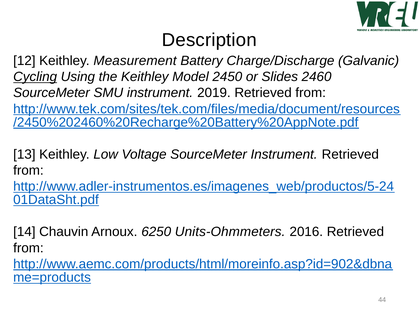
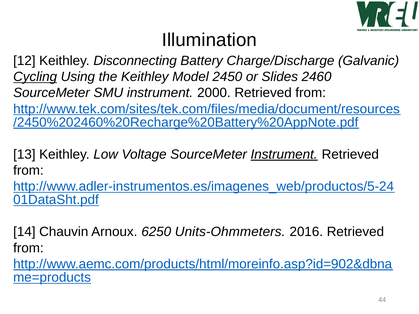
Description: Description -> Illumination (209, 40)
Measurement: Measurement -> Disconnecting (135, 61)
2019: 2019 -> 2000 (214, 93)
Instrument underline: none -> present (284, 154)
